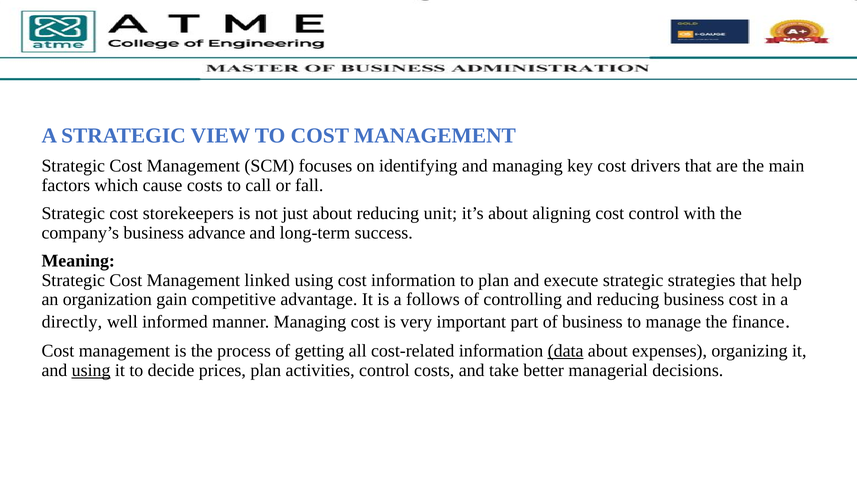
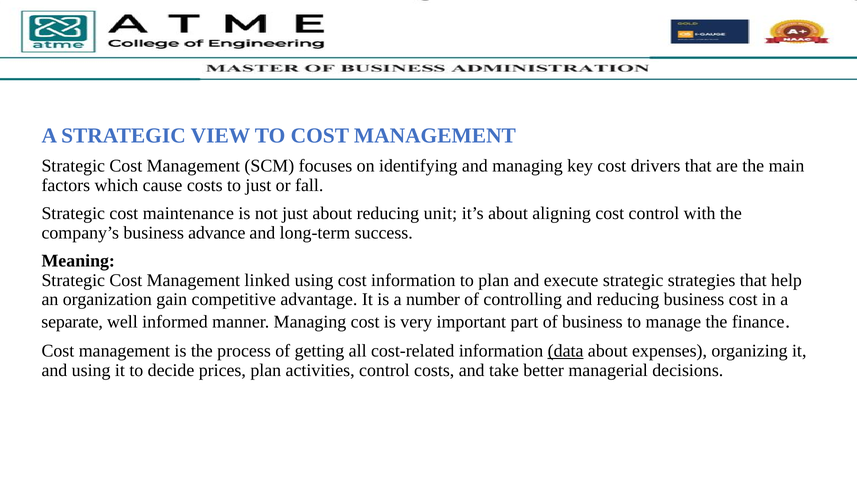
to call: call -> just (258, 185)
storekeepers: storekeepers -> maintenance (188, 213)
follows: follows -> number (433, 300)
directly: directly -> separate (72, 322)
using underline: present -> none (91, 370)
